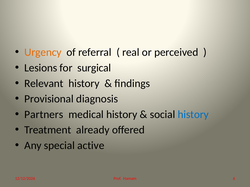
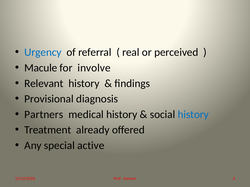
Urgency colour: orange -> blue (43, 52)
Lesions: Lesions -> Macule (41, 68)
surgical: surgical -> involve (94, 68)
